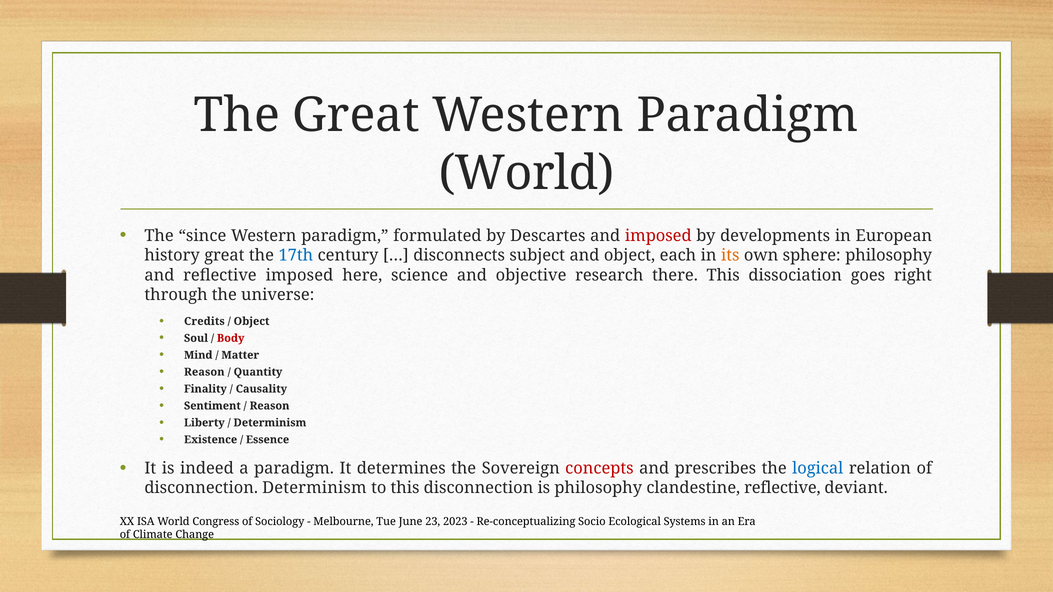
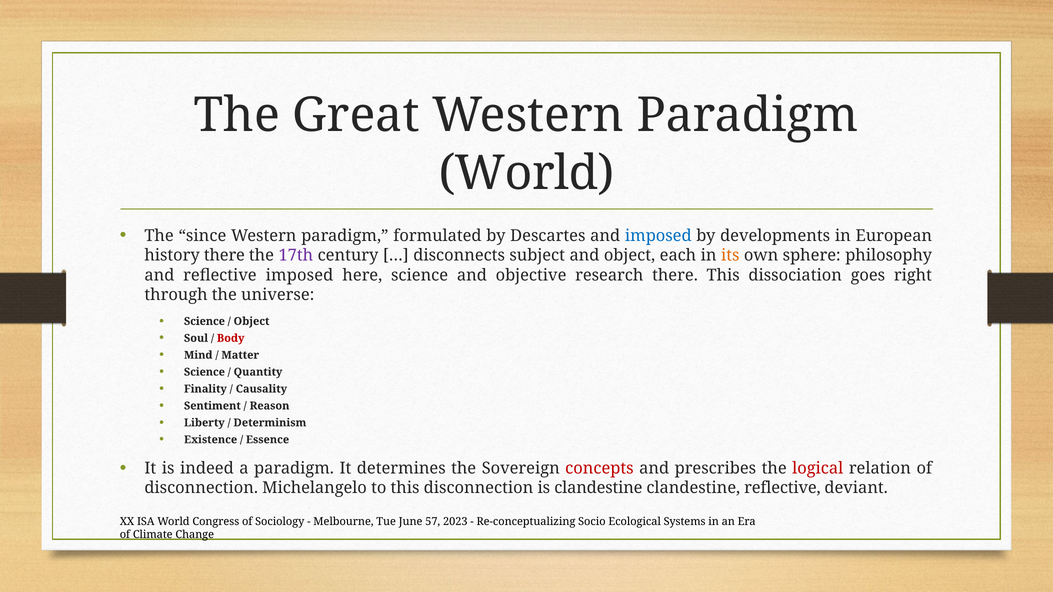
imposed colour: red -> blue (658, 236)
history great: great -> there (224, 256)
17th colour: blue -> purple (296, 256)
Credits: Credits -> Science (204, 321)
Reason: Reason -> Science (204, 372)
logical colour: blue -> red (818, 469)
disconnection Determinism: Determinism -> Michelangelo (315, 488)
is philosophy: philosophy -> clandestine (598, 488)
23: 23 -> 57 (433, 522)
